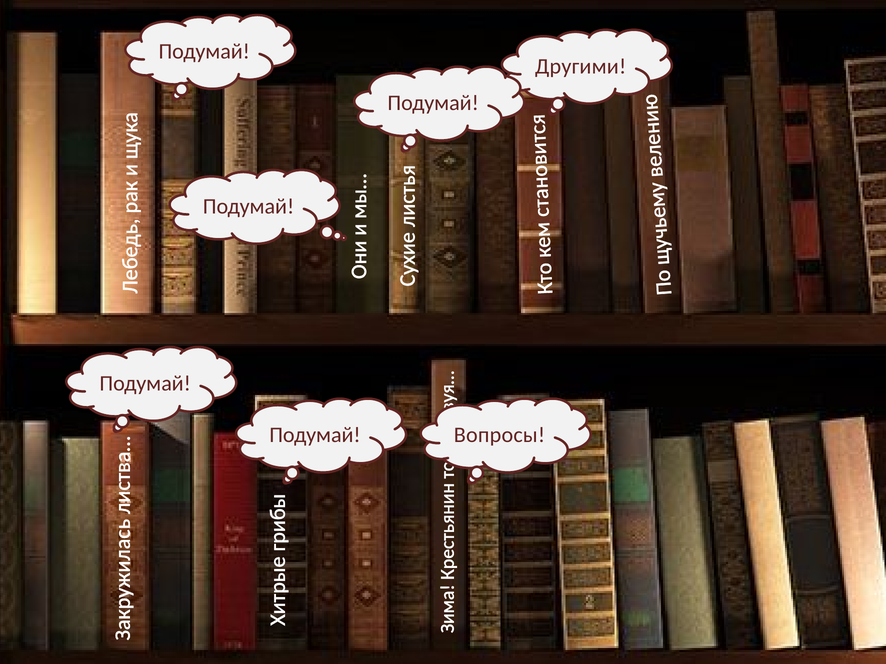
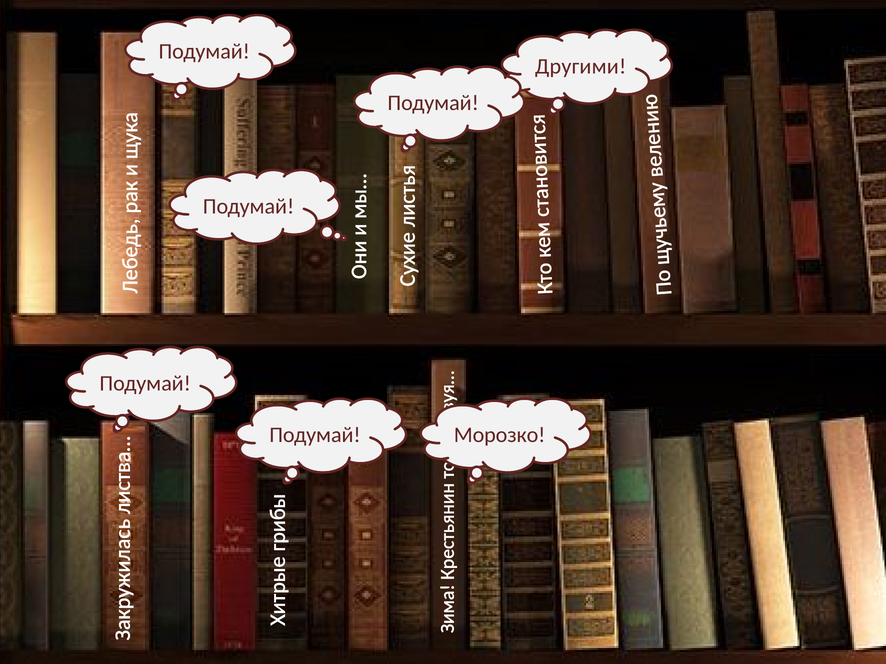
Вопросы: Вопросы -> Морозко (500, 435)
